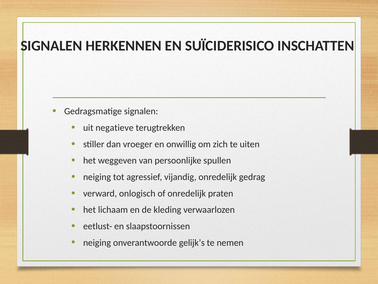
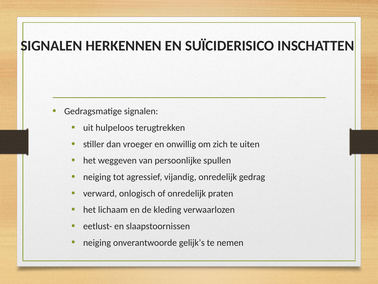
negatieve: negatieve -> hulpeloos (115, 128)
